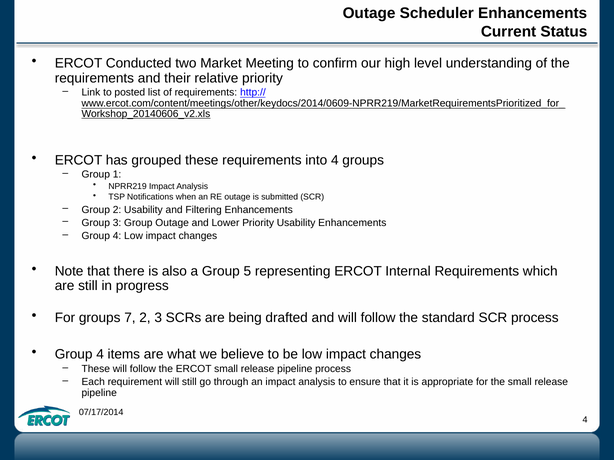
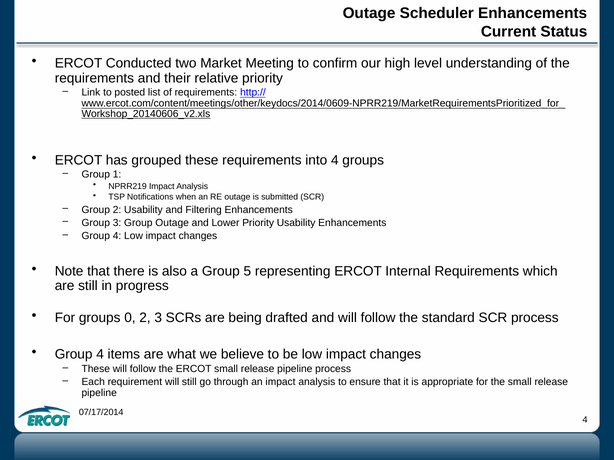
7: 7 -> 0 (130, 318)
